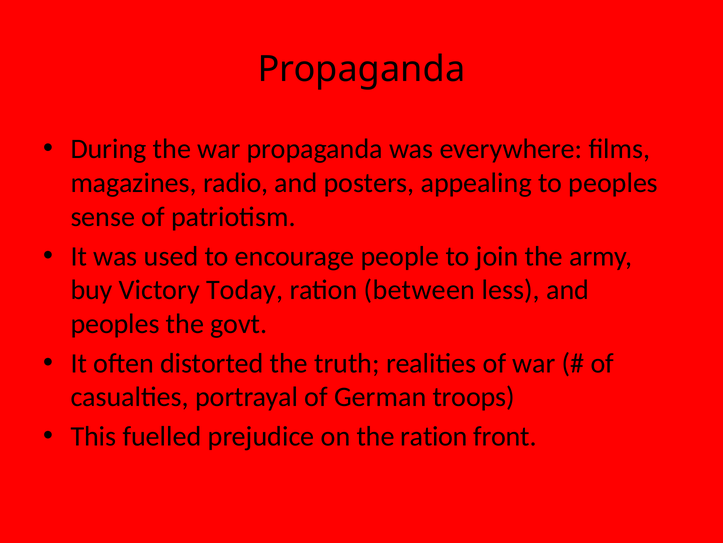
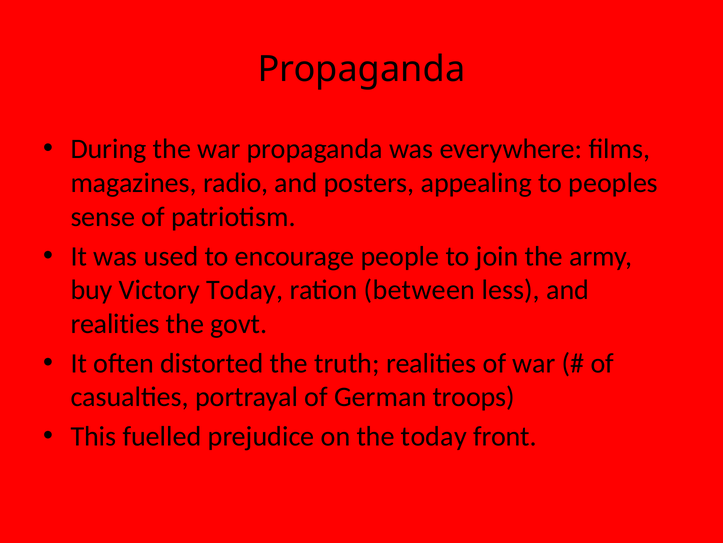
peoples: peoples -> realities (115, 323)
the ration: ration -> today (434, 436)
